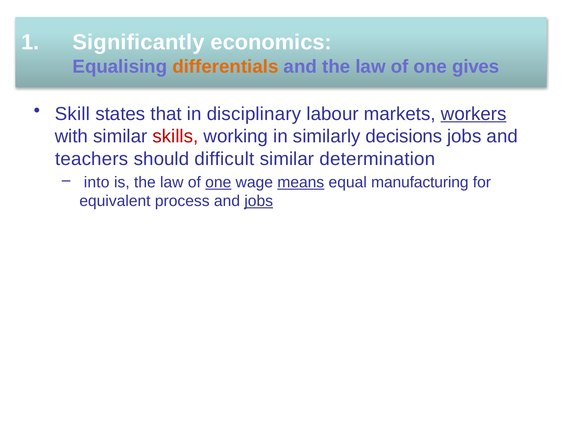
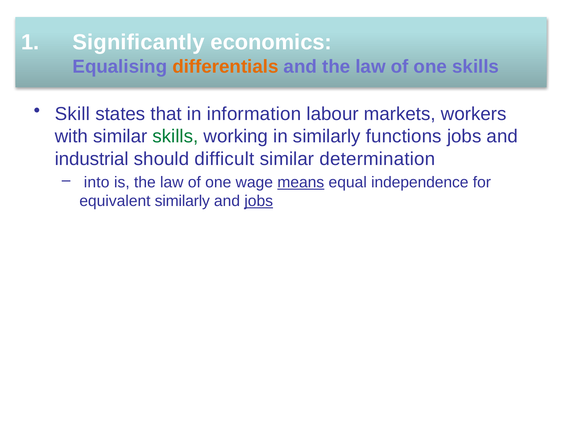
one gives: gives -> skills (476, 66)
disciplinary: disciplinary -> information (254, 114)
workers underline: present -> none (474, 114)
skills colour: red -> green (175, 136)
decisions: decisions -> functions (404, 136)
teachers: teachers -> industrial (92, 159)
one underline: present -> none (218, 182)
manufacturing: manufacturing -> independence (420, 182)
equivalent process: process -> similarly (182, 201)
